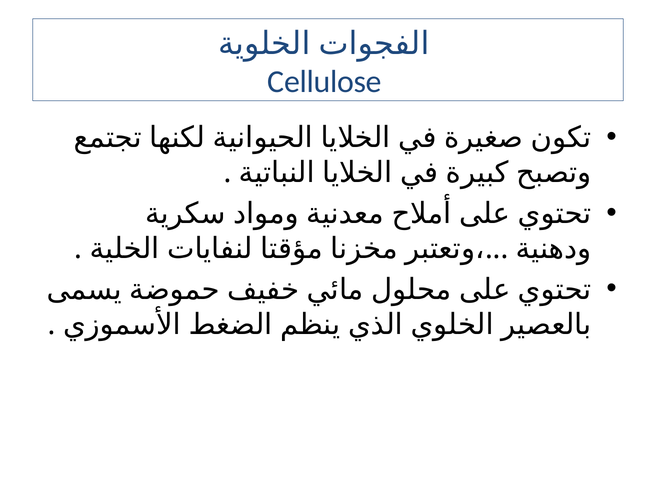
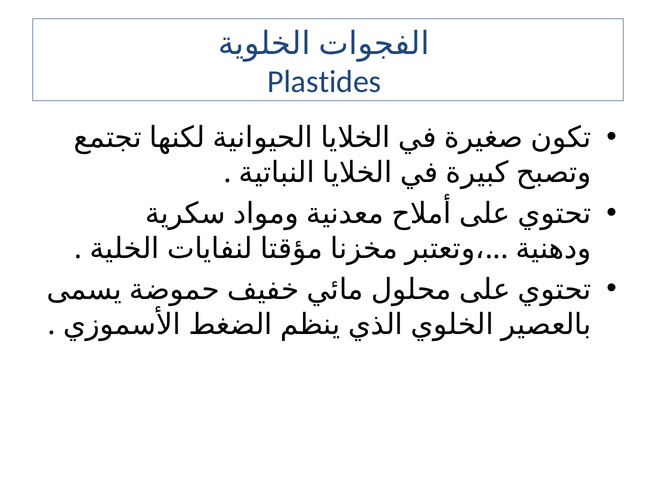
Cellulose: Cellulose -> Plastides (324, 82)
